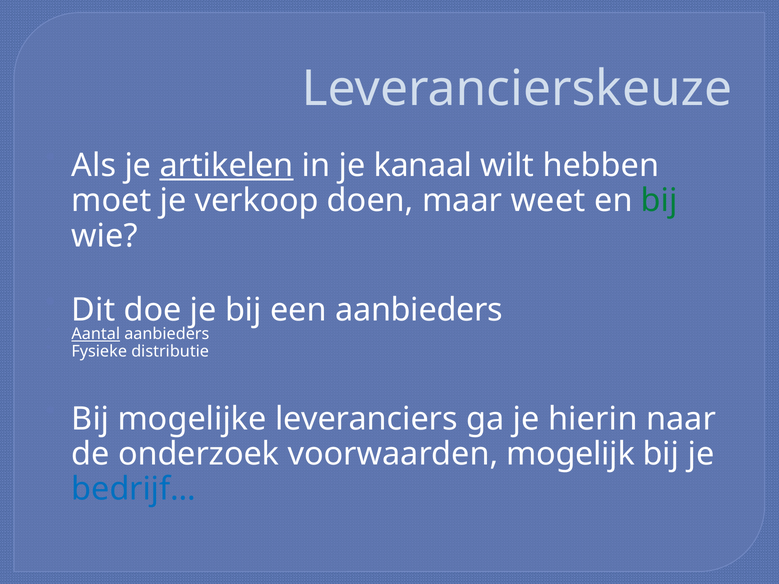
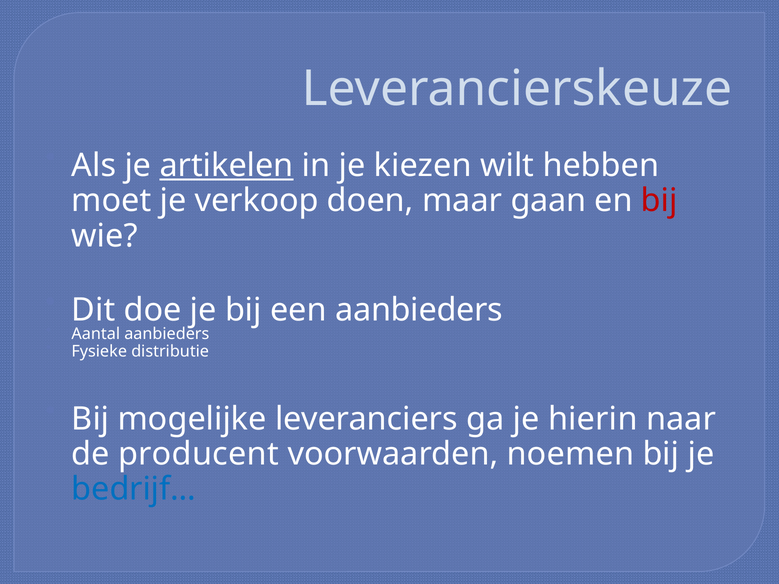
kanaal: kanaal -> kiezen (423, 166)
weet: weet -> gaan (548, 201)
bij colour: green -> red (659, 201)
Aantal underline: present -> none (96, 334)
onderzoek: onderzoek -> producent (198, 454)
mogelijk: mogelijk -> noemen (570, 454)
